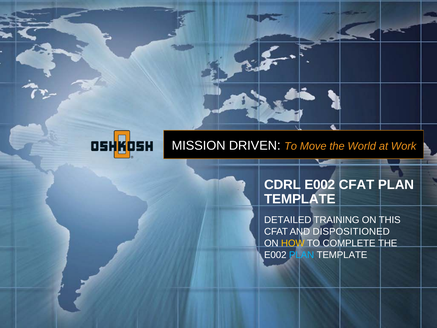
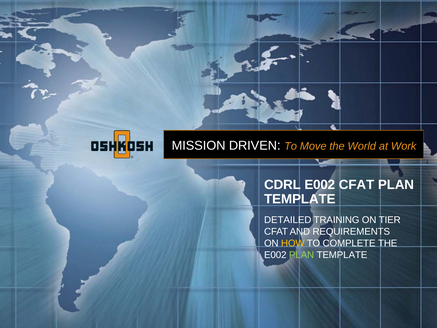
THIS: THIS -> TIER (390, 220)
DISPOSITIONED: DISPOSITIONED -> REQUIREMENTS (351, 232)
PLAN colour: light blue -> light green (302, 255)
